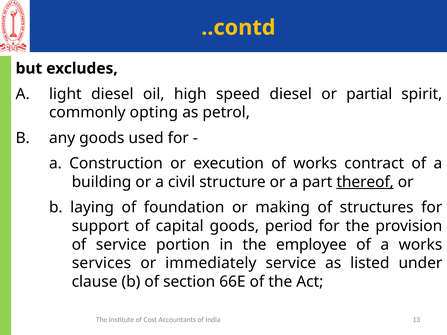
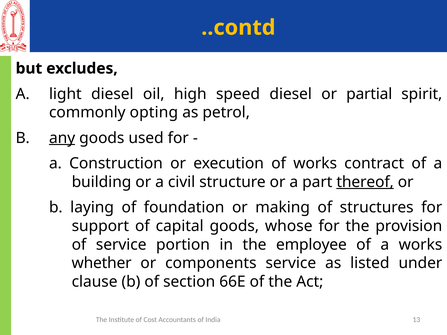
any underline: none -> present (62, 138)
period: period -> whose (289, 226)
services: services -> whether (102, 263)
immediately: immediately -> components (211, 263)
